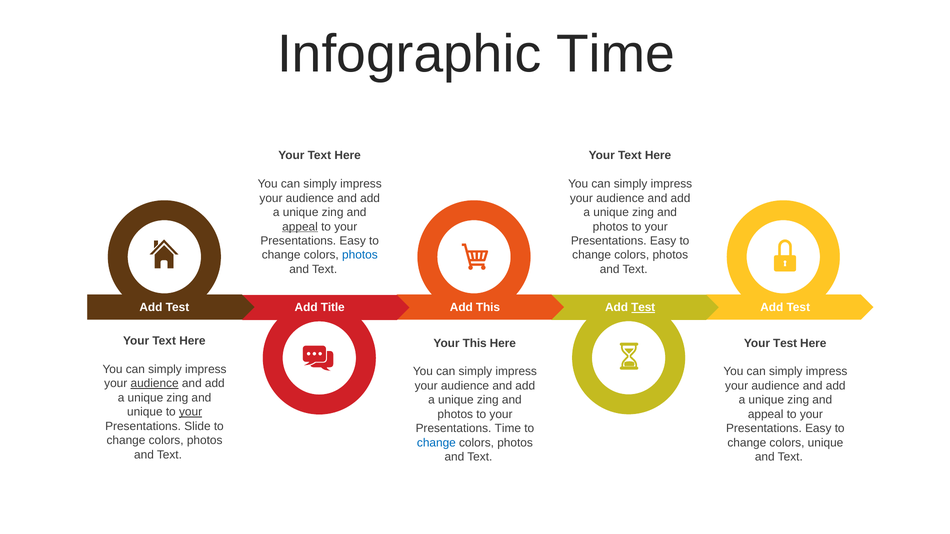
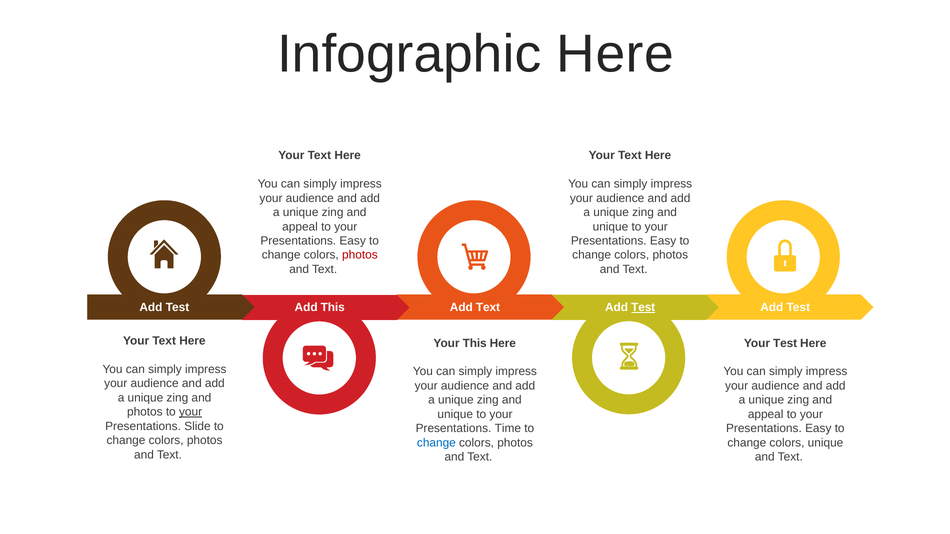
Infographic Time: Time -> Here (615, 54)
appeal underline: present -> none (300, 227)
photos: photos -> unique (610, 227)
photos colour: blue -> red (360, 255)
Add Title: Title -> This (333, 308)
Add This: This -> Text (488, 308)
audience underline: present -> none (155, 384)
unique: unique -> photos (145, 412)
photos: photos -> unique (455, 415)
